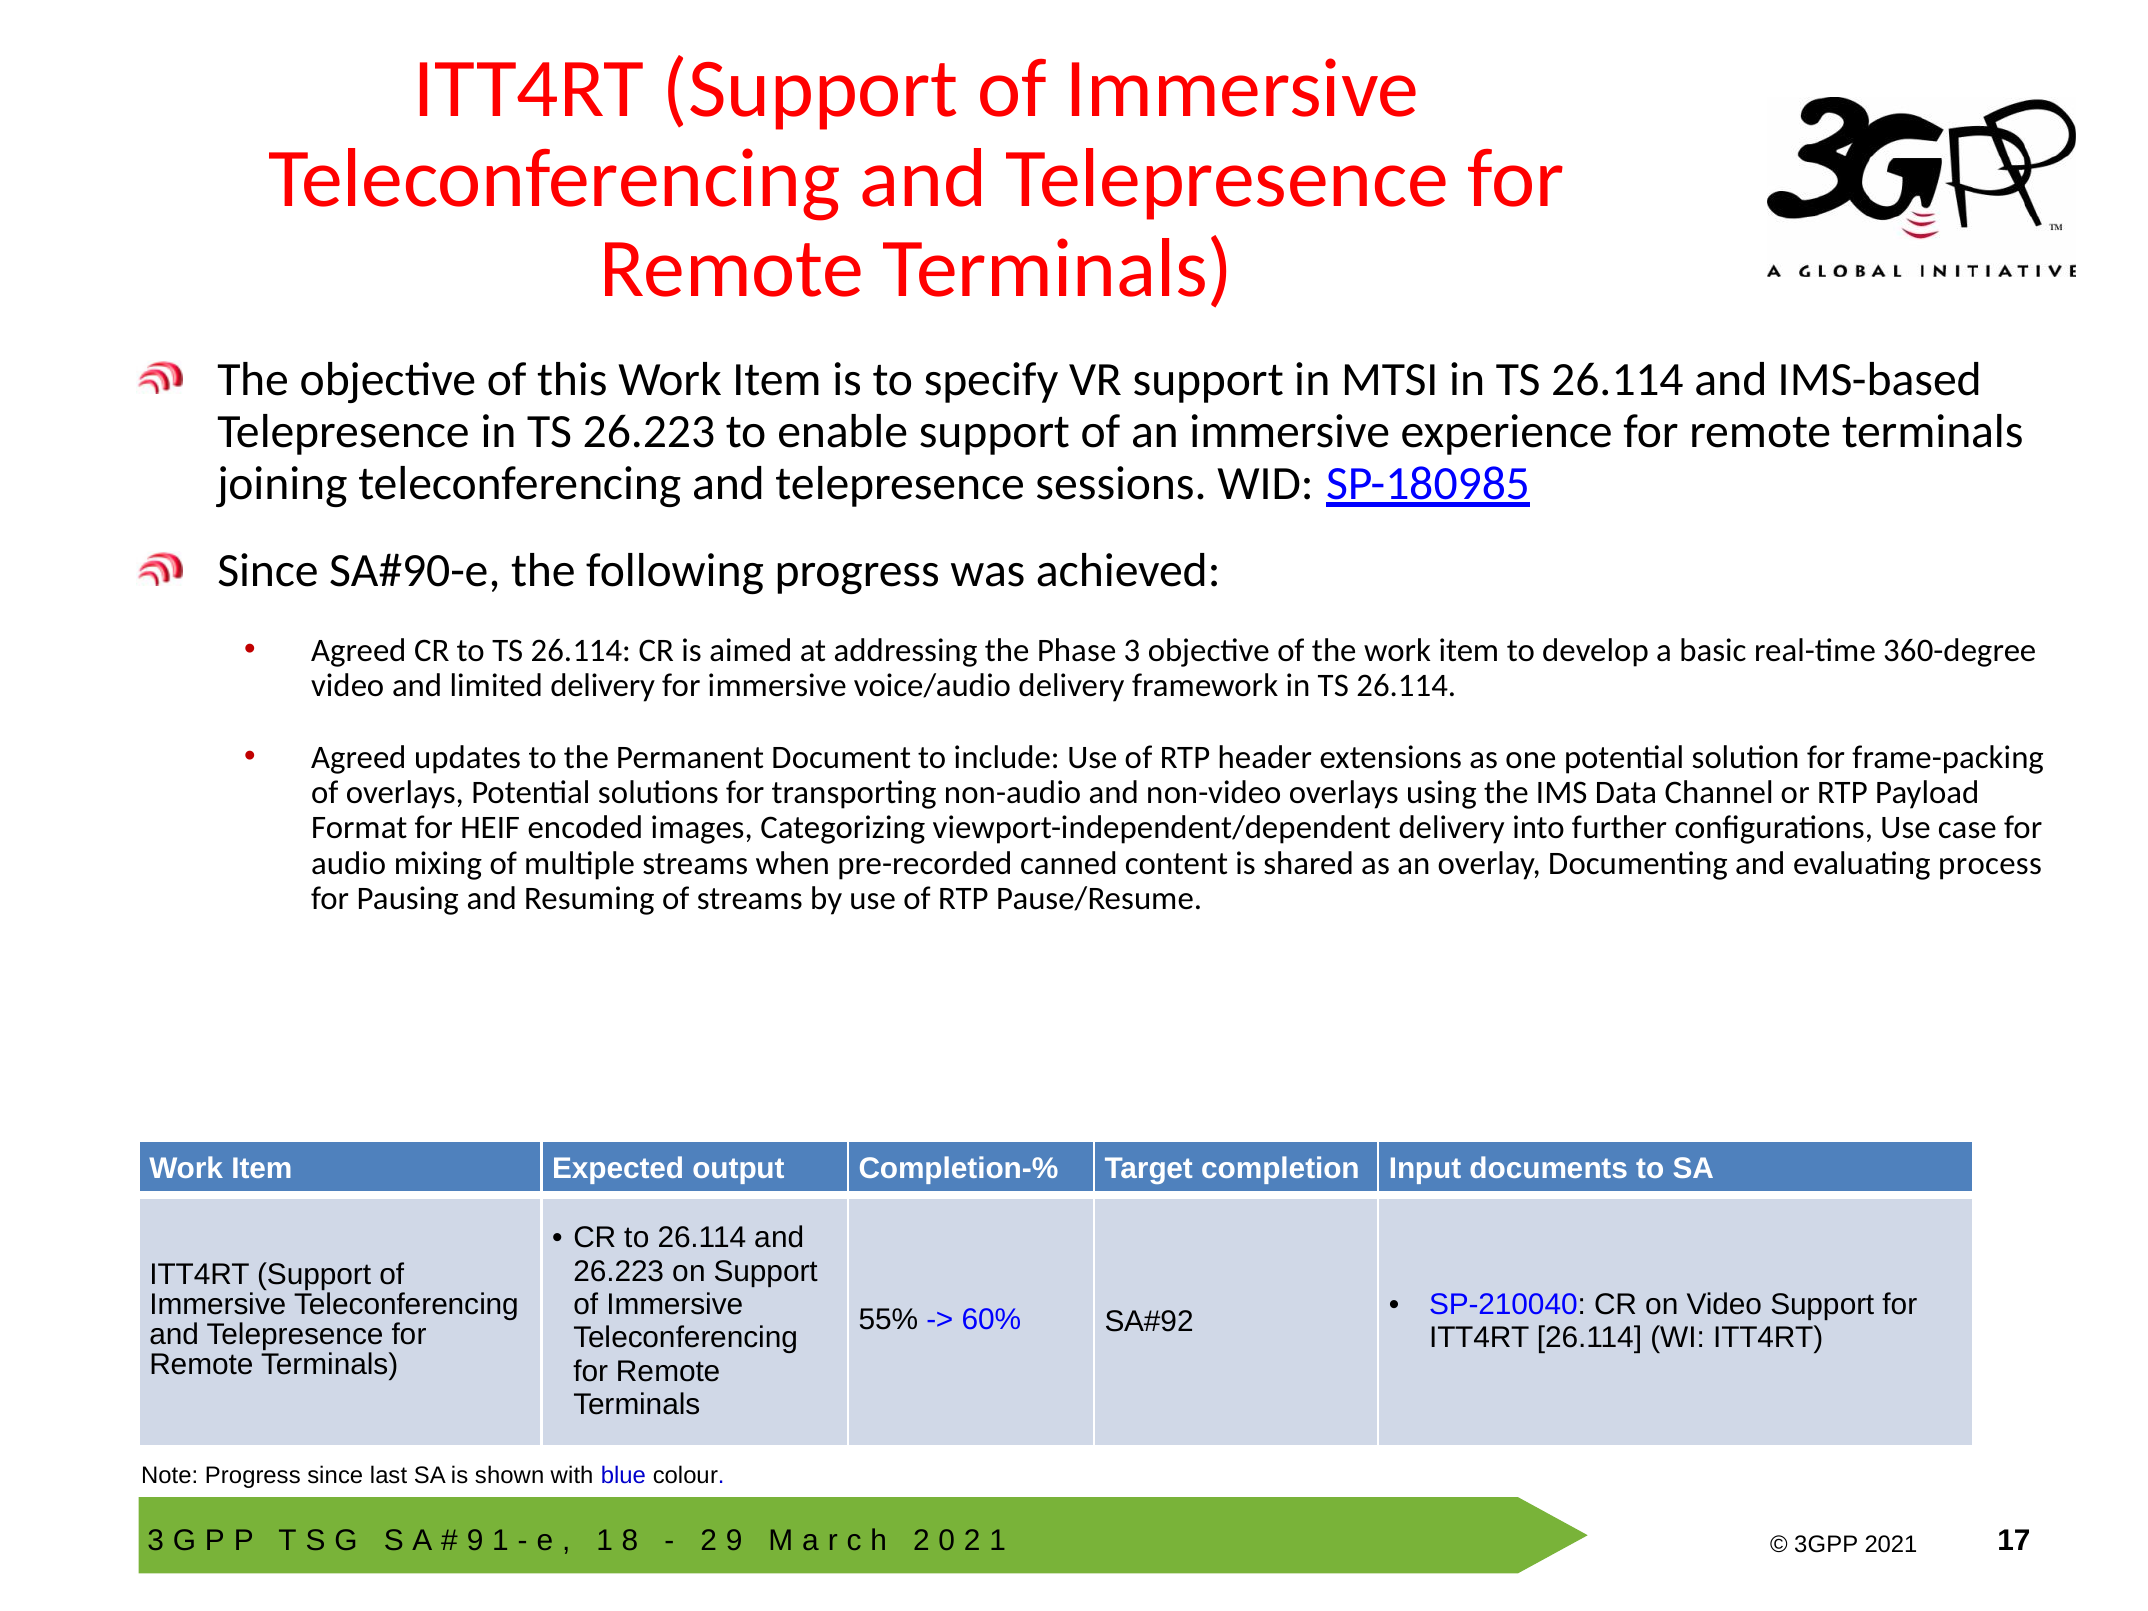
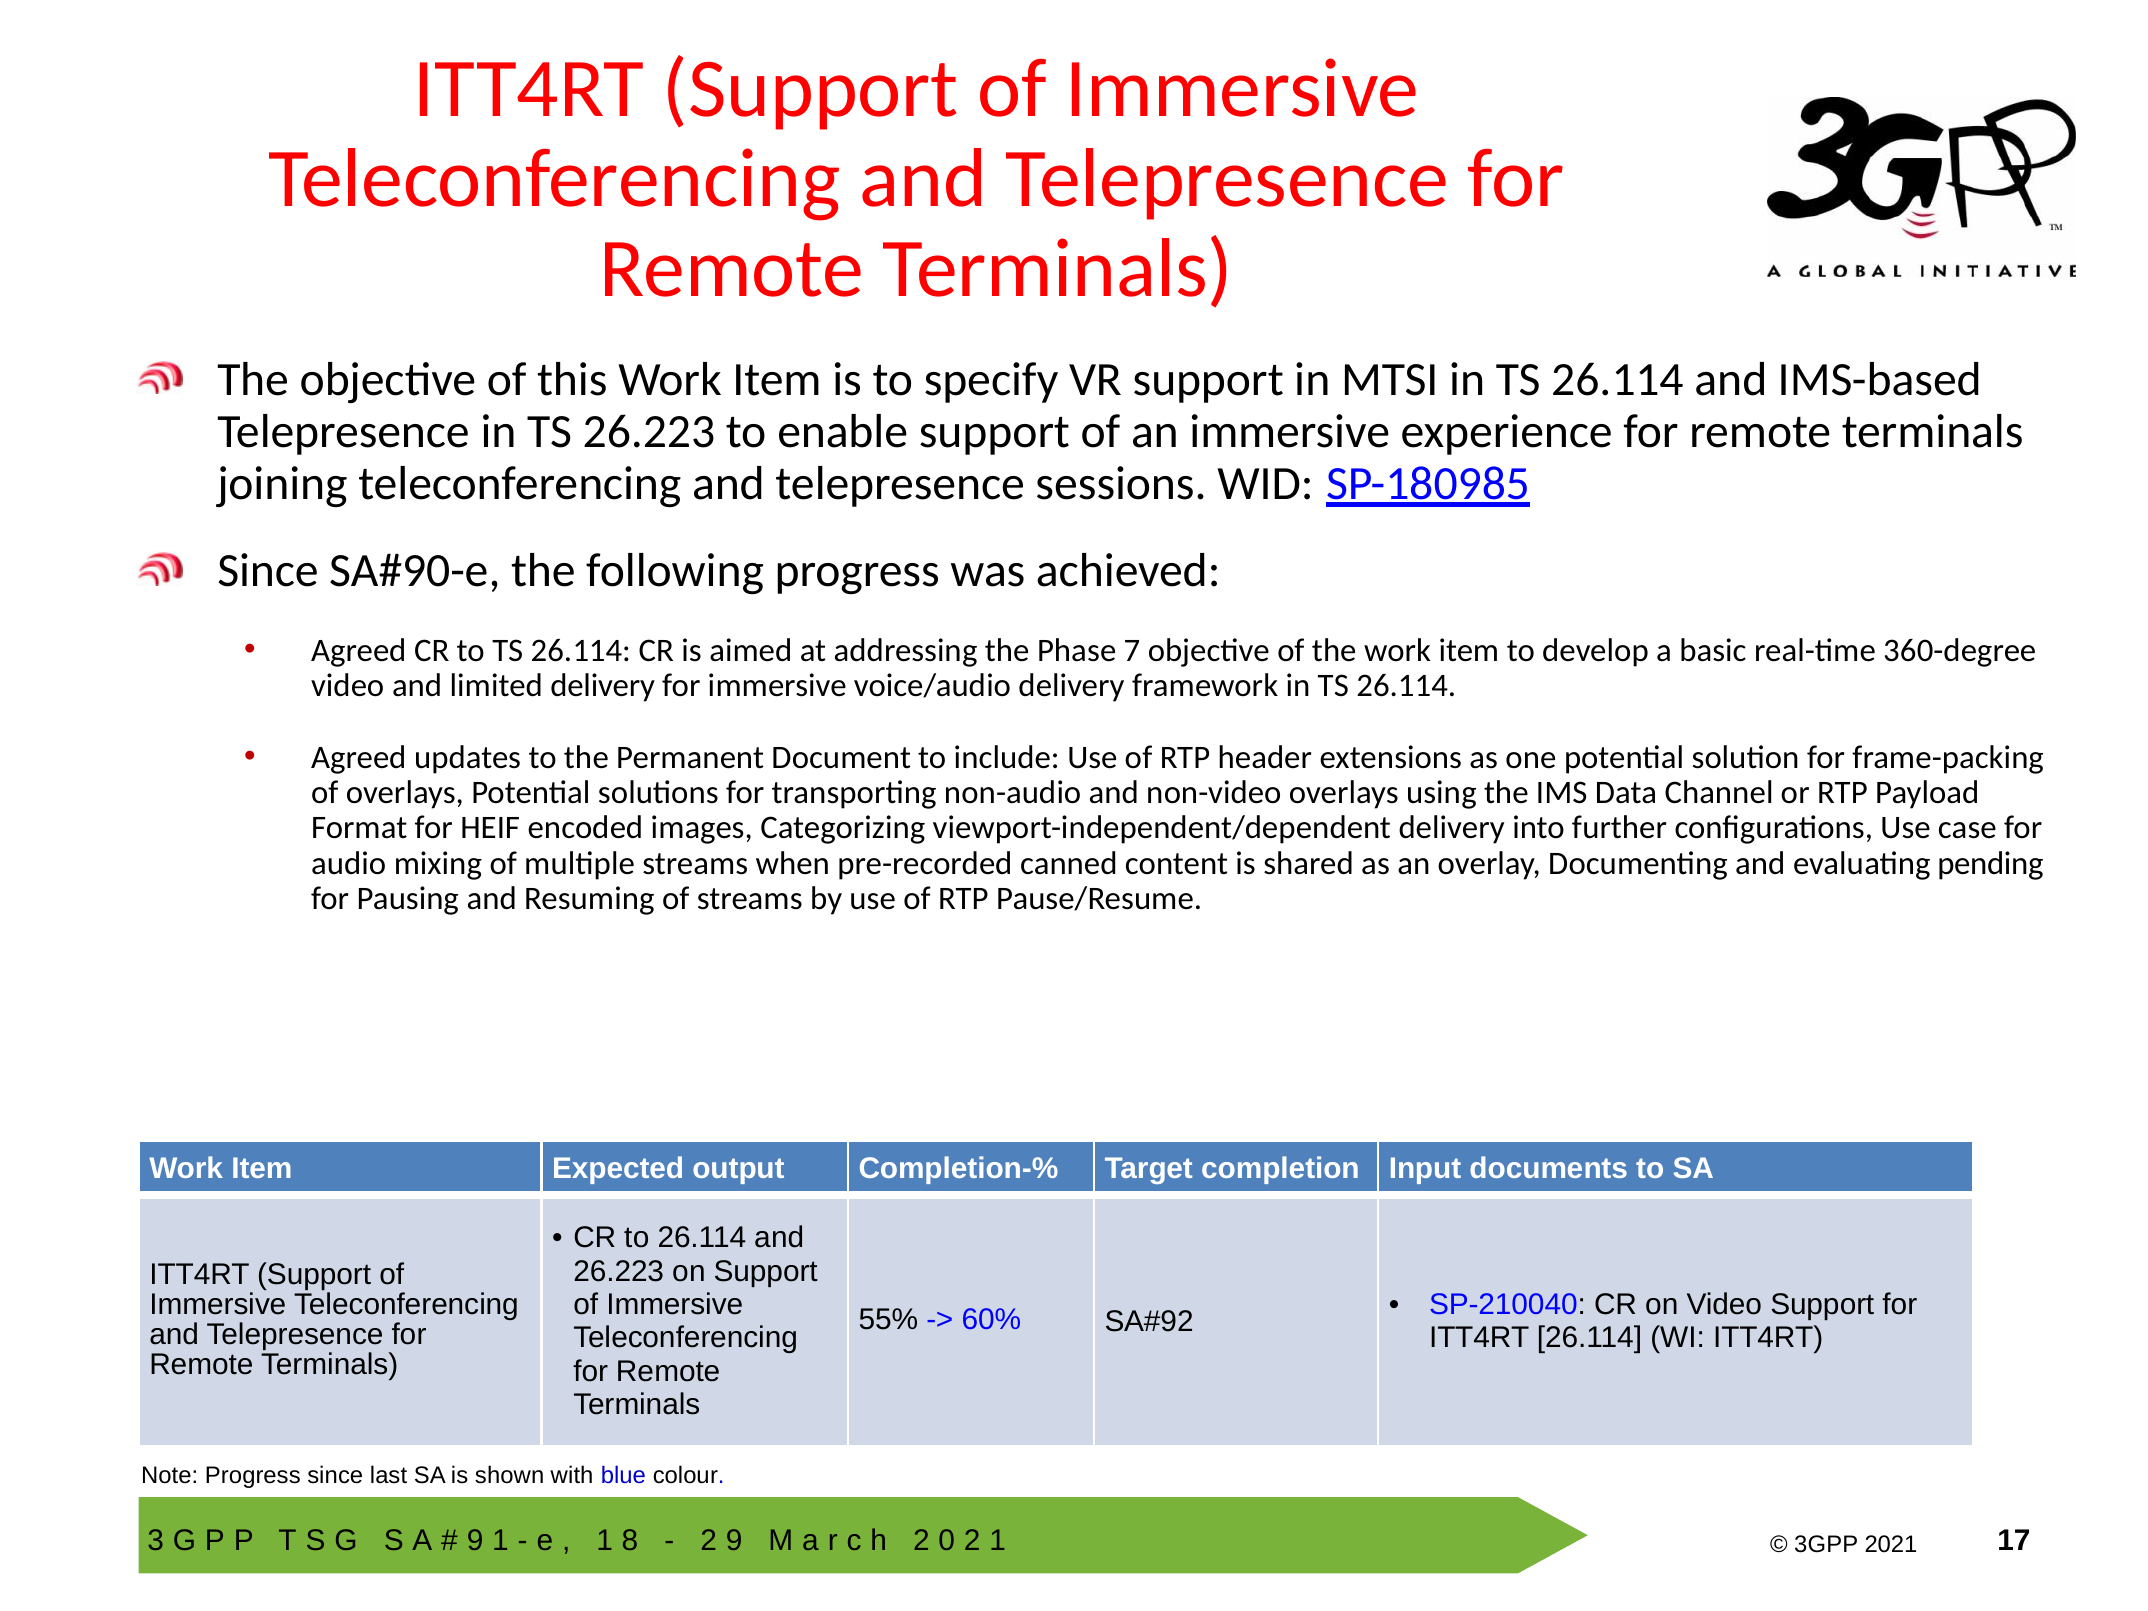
Phase 3: 3 -> 7 (1132, 651)
process: process -> pending (1990, 864)
